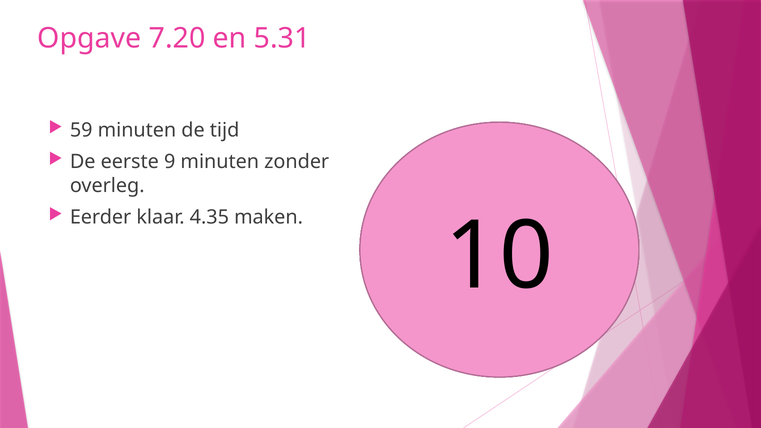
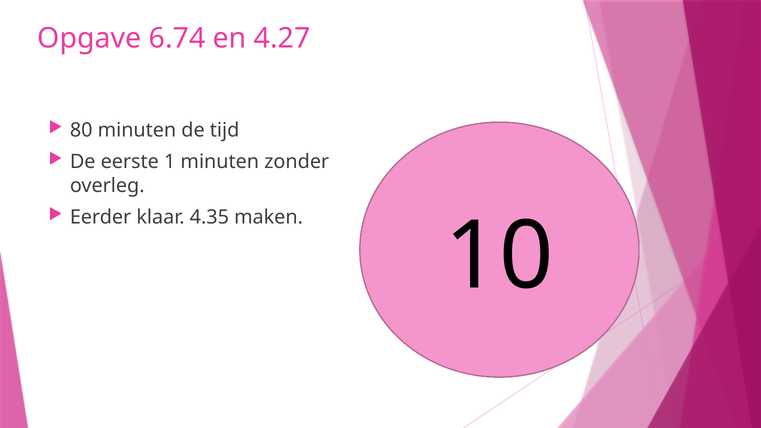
7.20: 7.20 -> 6.74 (177, 38)
5.31: 5.31 -> 4.27 (282, 38)
59: 59 -> 80 (81, 130)
9: 9 -> 1 (170, 162)
